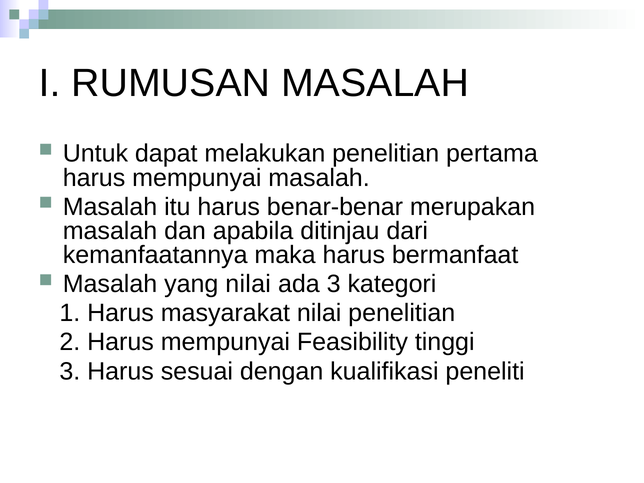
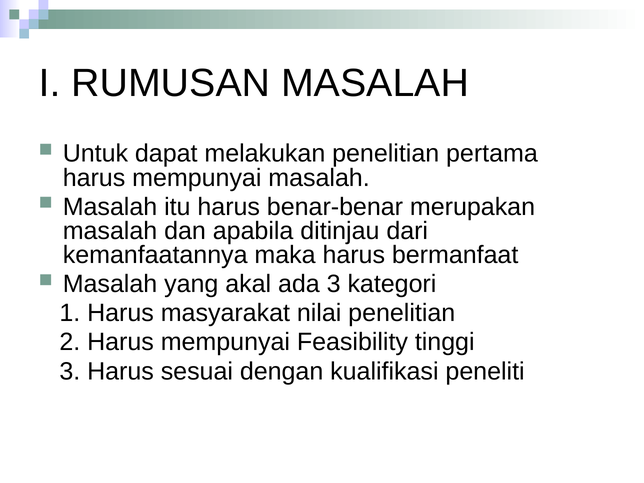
yang nilai: nilai -> akal (248, 284)
